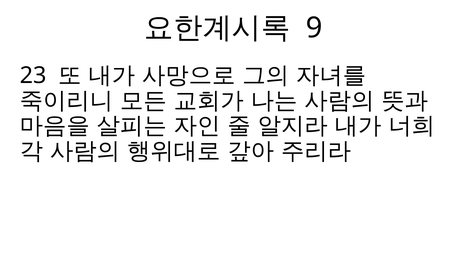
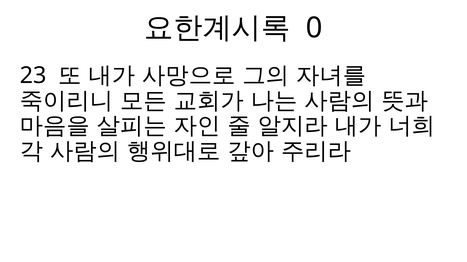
9: 9 -> 0 (314, 28)
